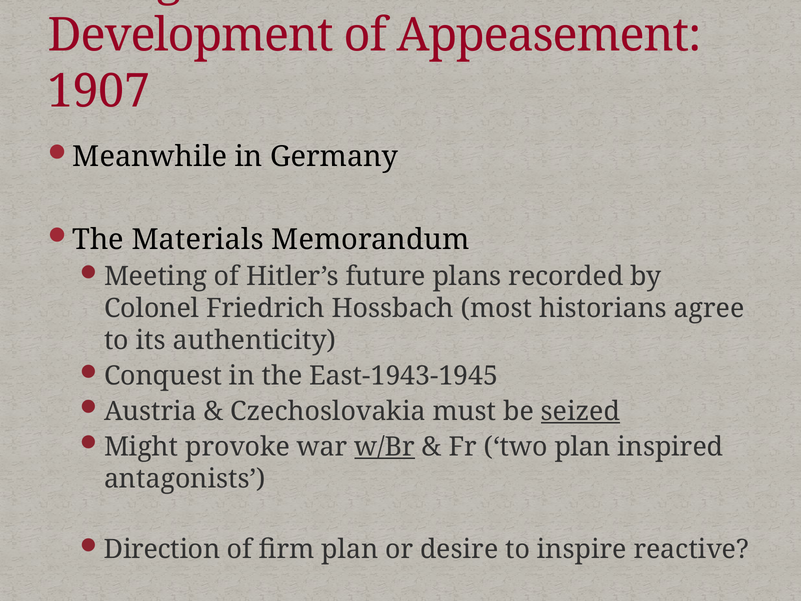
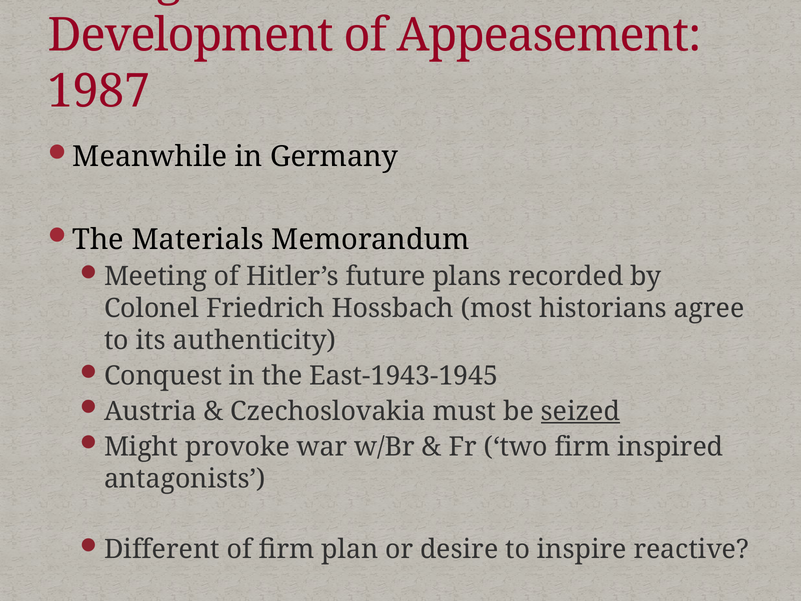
1907: 1907 -> 1987 (99, 91)
w/Br underline: present -> none (385, 447)
two plan: plan -> firm (583, 447)
Direction: Direction -> Different (162, 549)
